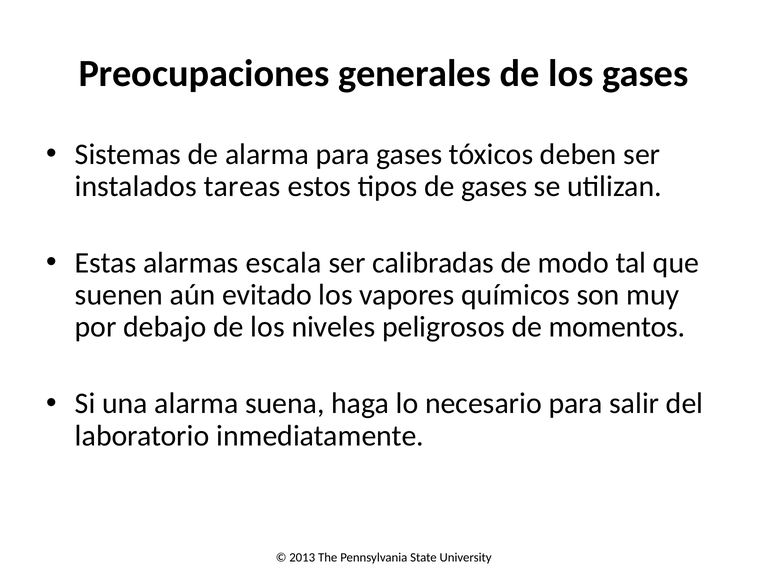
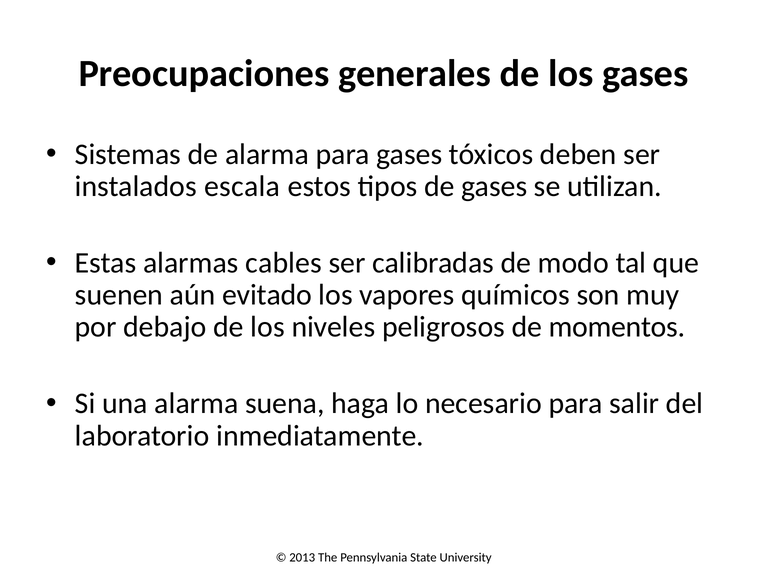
tareas: tareas -> escala (242, 186)
escala: escala -> cables (284, 263)
